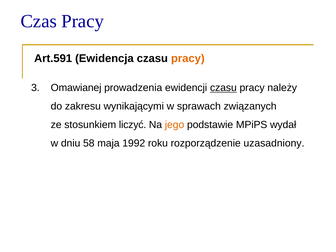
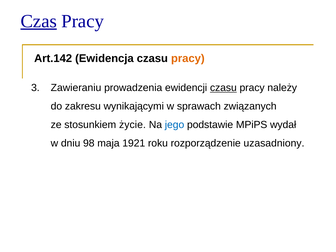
Czas underline: none -> present (39, 21)
Art.591: Art.591 -> Art.142 (53, 58)
Omawianej: Omawianej -> Zawieraniu (76, 88)
liczyć: liczyć -> życie (132, 125)
jego colour: orange -> blue (175, 125)
58: 58 -> 98 (89, 143)
1992: 1992 -> 1921 (134, 143)
